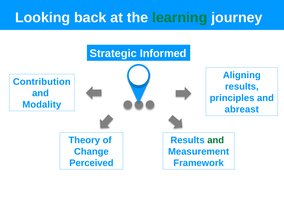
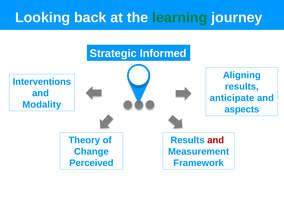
Contribution: Contribution -> Interventions (42, 82)
principles: principles -> anticipate (232, 98)
abreast: abreast -> aspects (242, 109)
and colour: green -> red (216, 140)
